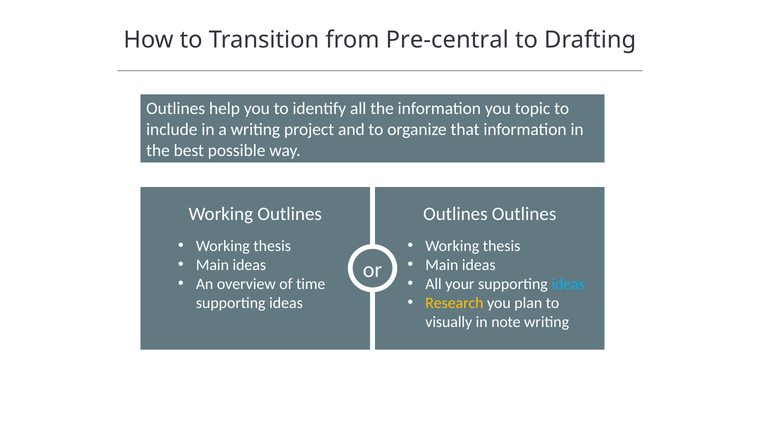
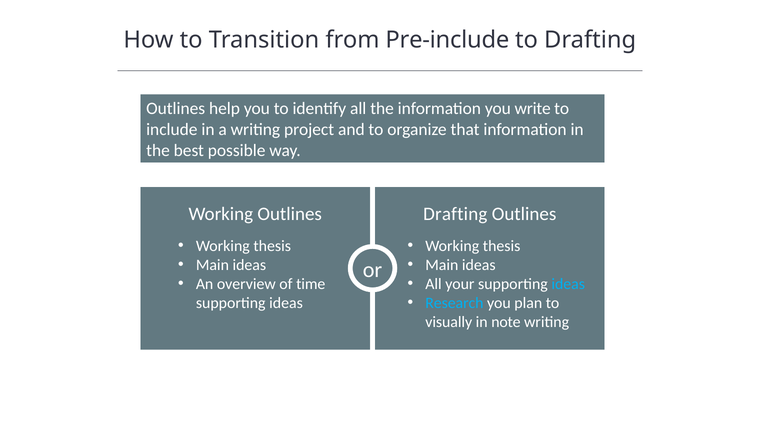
Pre-central: Pre-central -> Pre-include (447, 40)
topic: topic -> write (533, 109)
Working Outlines Outlines: Outlines -> Drafting (455, 214)
Research colour: yellow -> light blue (454, 303)
